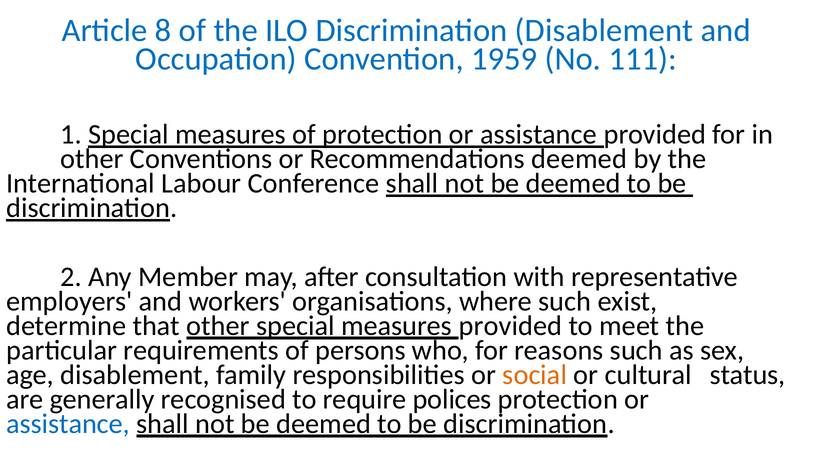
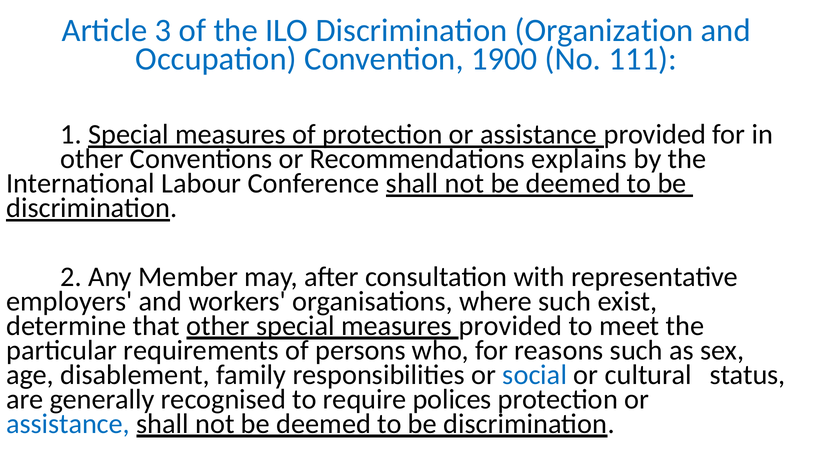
8: 8 -> 3 (163, 31)
Discrimination Disablement: Disablement -> Organization (604, 31)
1959: 1959 -> 1900 (504, 59)
Recommendations deemed: deemed -> explains (579, 159)
social colour: orange -> blue (535, 375)
